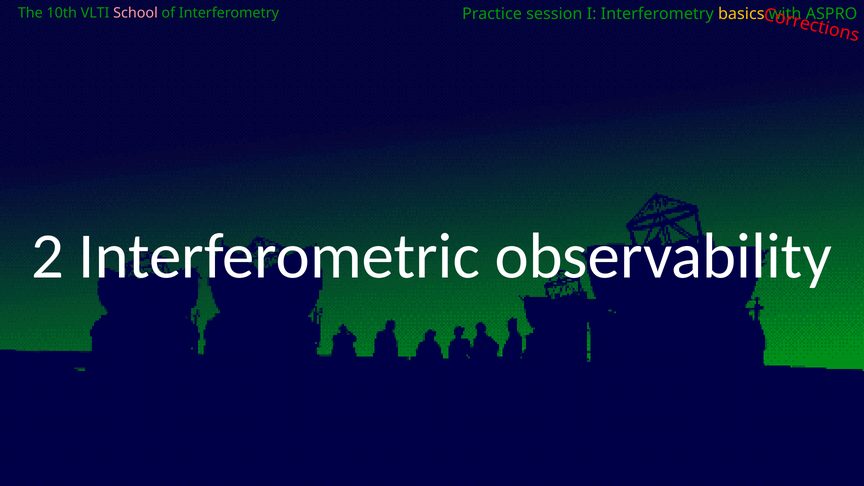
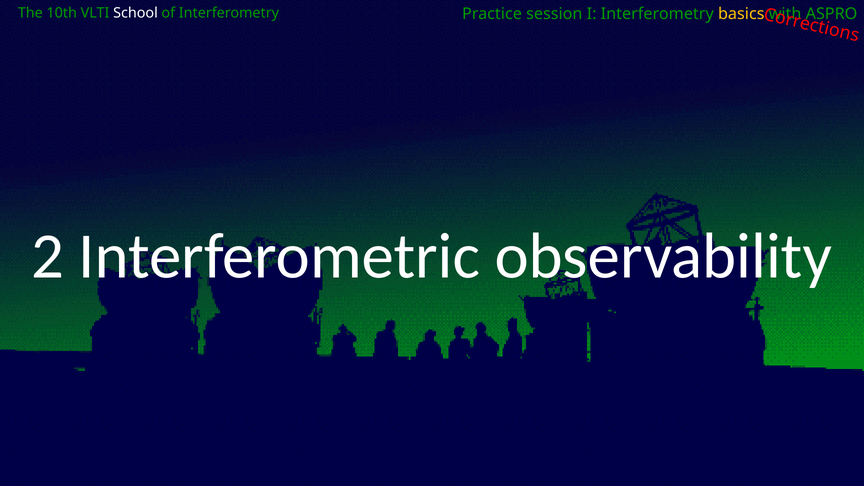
School colour: pink -> white (135, 13)
